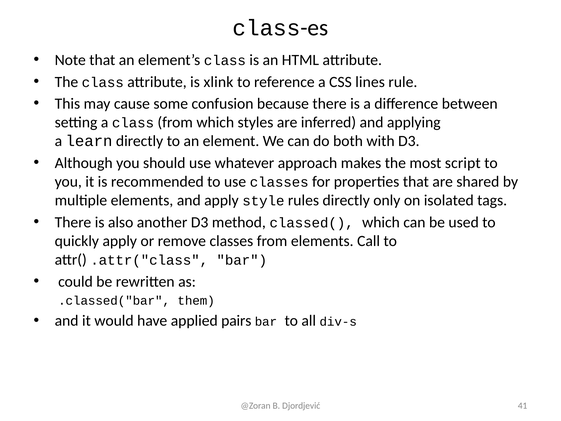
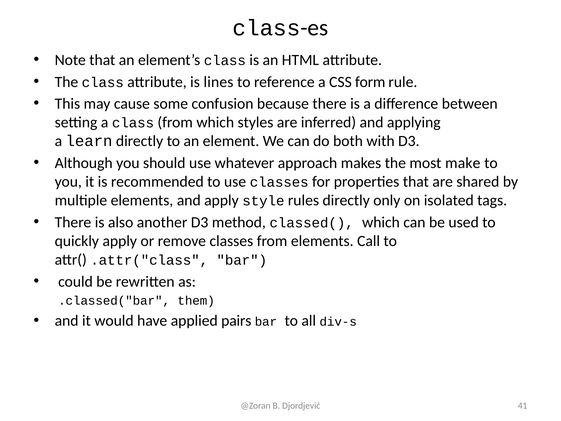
xlink: xlink -> lines (218, 82)
lines: lines -> form (370, 82)
script: script -> make (463, 163)
